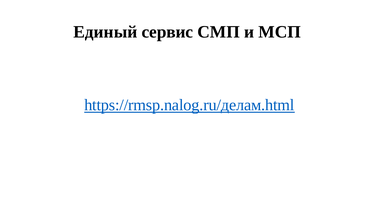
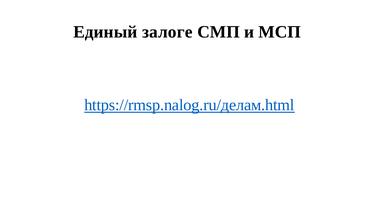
сервис: сервис -> залоге (167, 32)
